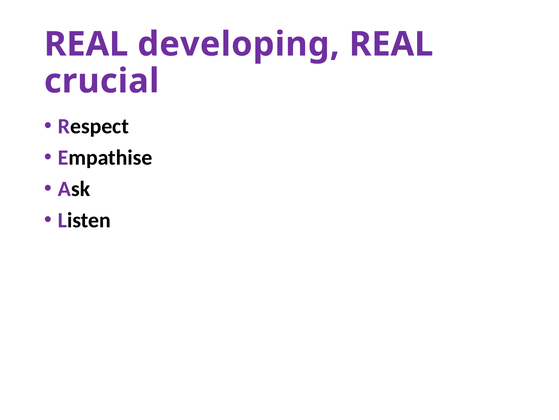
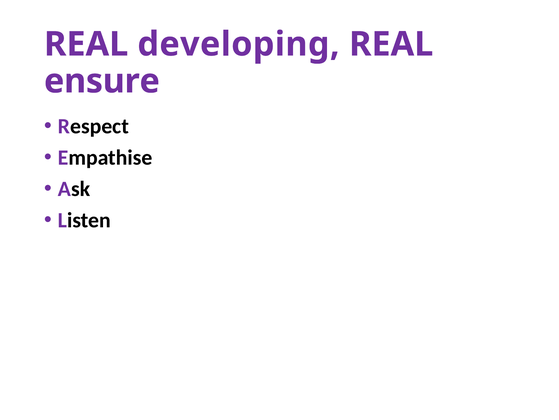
crucial: crucial -> ensure (102, 81)
